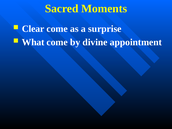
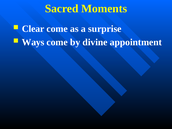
What: What -> Ways (33, 42)
